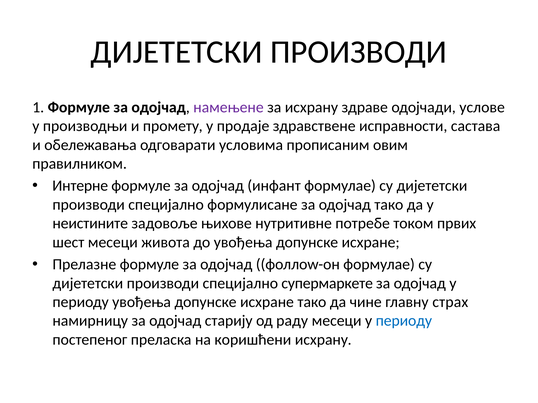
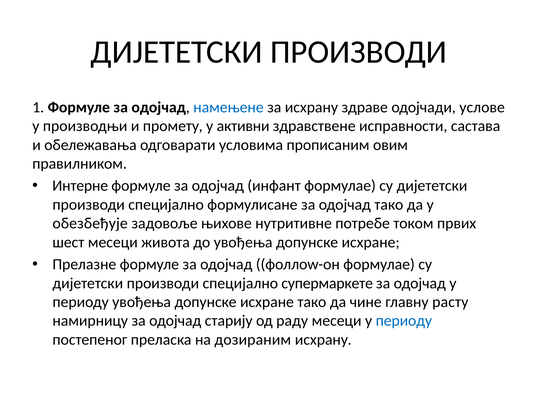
намењене colour: purple -> blue (228, 107)
продаје: продаје -> активни (243, 126)
неистините: неистините -> обезбеђује (90, 224)
страх: страх -> расту (450, 302)
коришћени: коришћени -> дозираним (253, 340)
